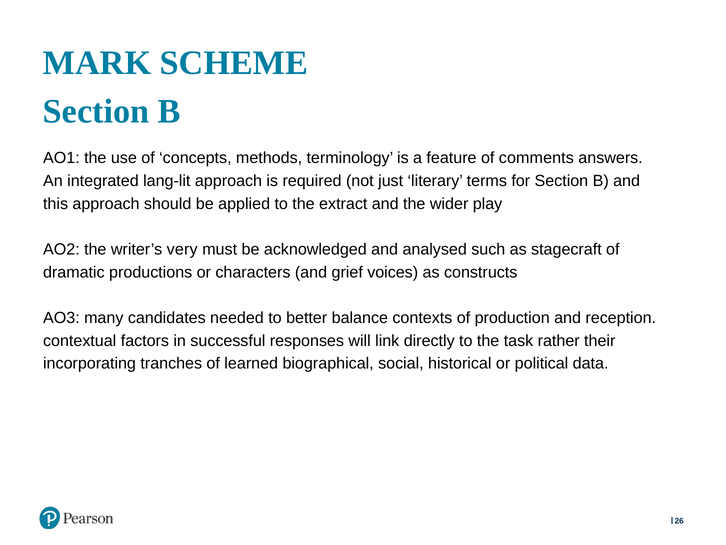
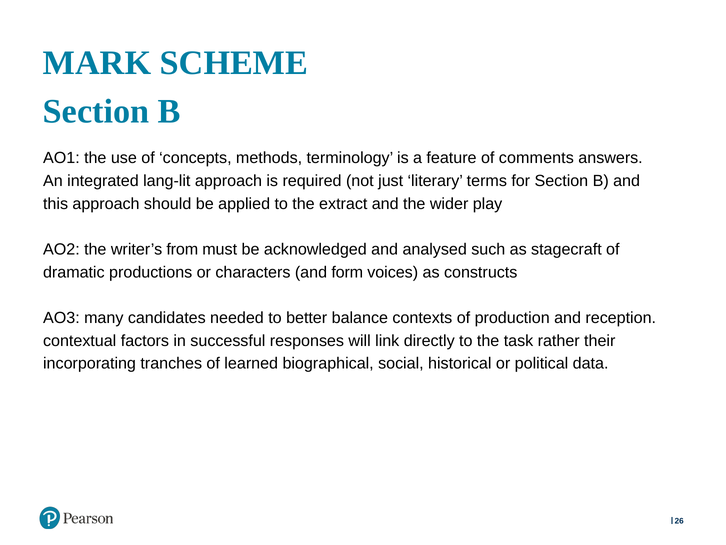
very: very -> from (182, 249)
grief: grief -> form (347, 272)
